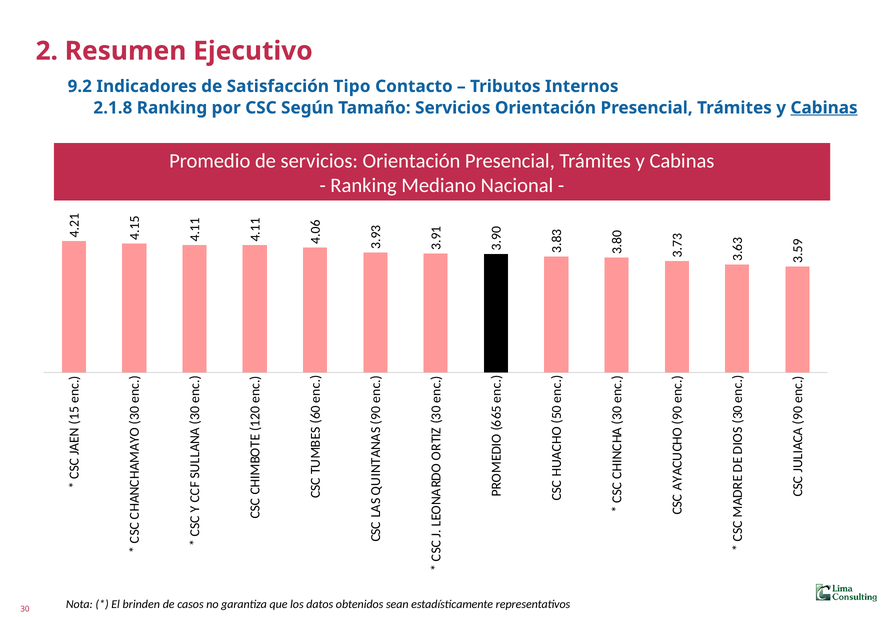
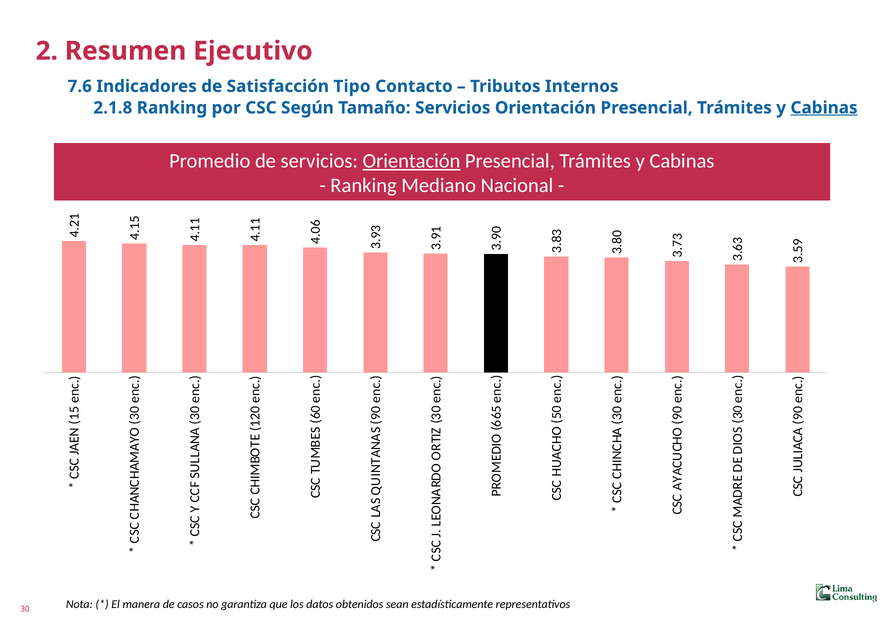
9.2: 9.2 -> 7.6 (80, 86)
Orientación underline: none -> present (412, 161)
brinden: brinden -> manera (141, 604)
